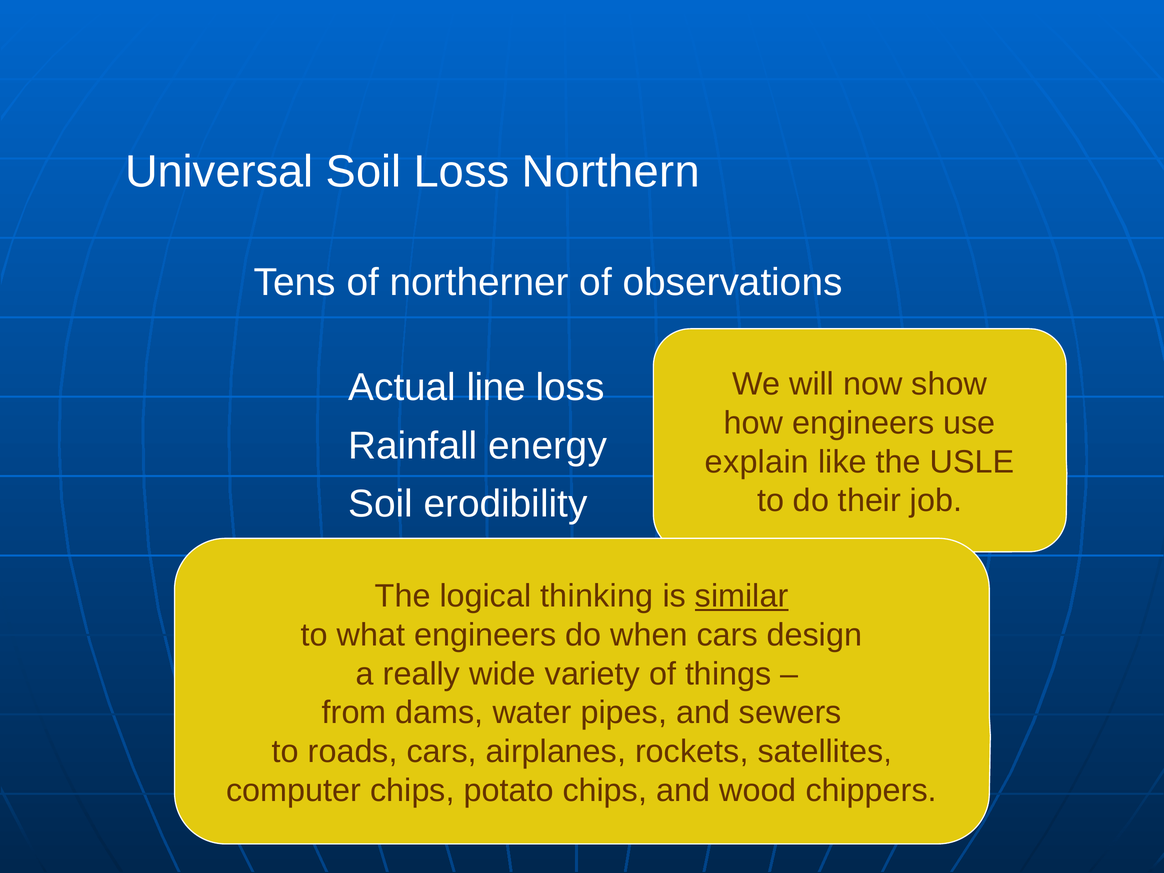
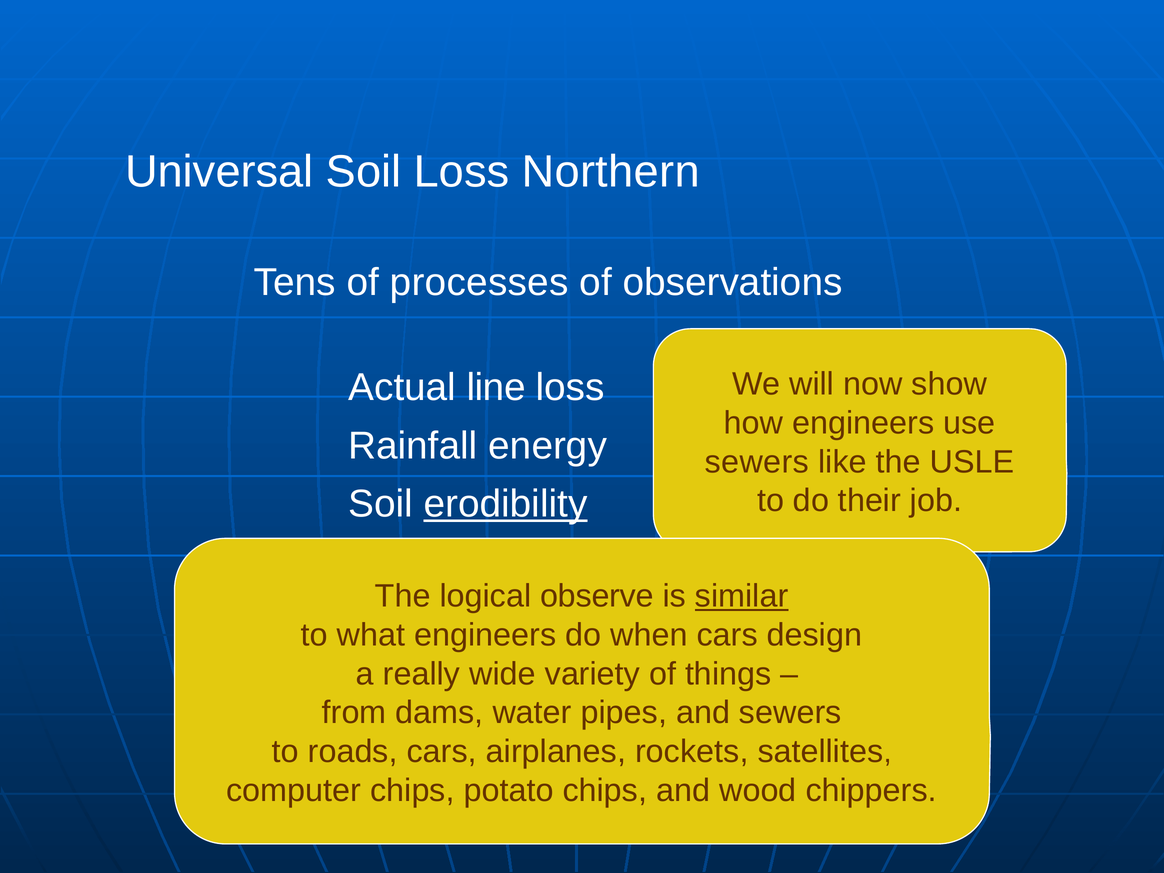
northerner: northerner -> processes (479, 282)
explain: explain -> sewers (757, 462)
erodibility underline: none -> present (506, 504)
thinking: thinking -> observe (597, 596)
